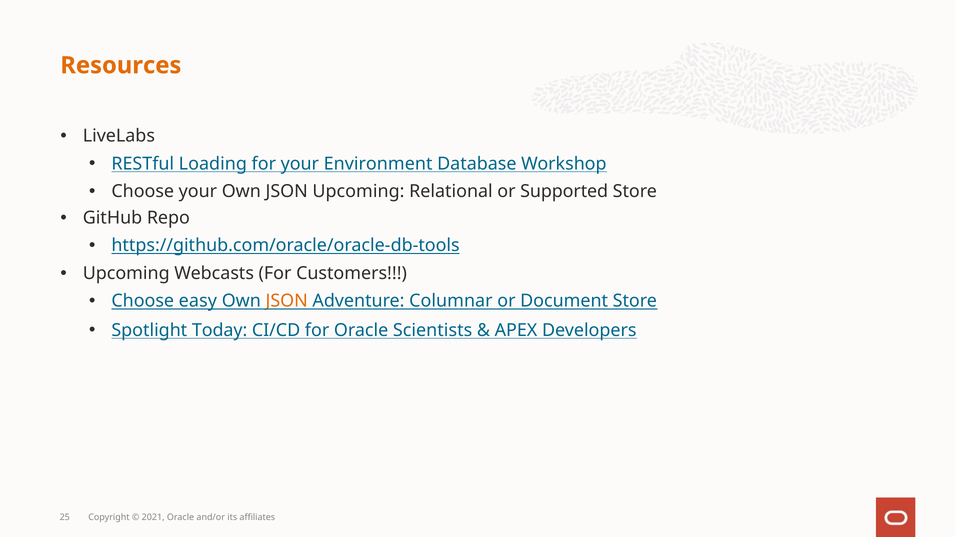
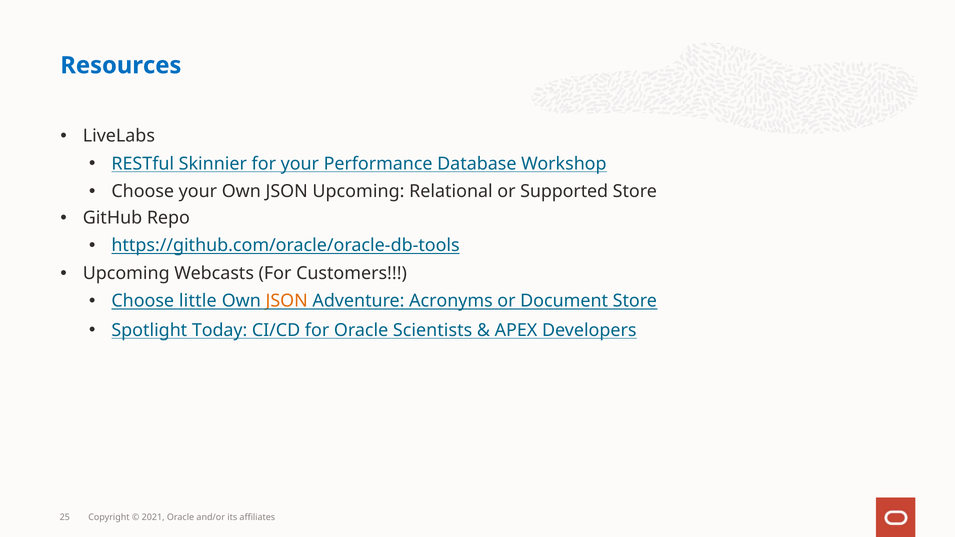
Resources colour: orange -> blue (121, 65)
Loading: Loading -> Skinnier (213, 164)
Environment: Environment -> Performance (378, 164)
easy: easy -> little (198, 301)
Columnar: Columnar -> Acronyms (451, 301)
